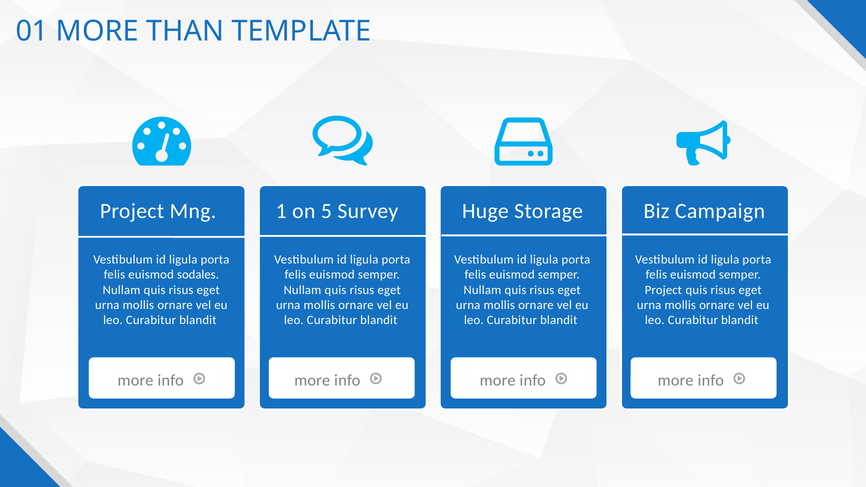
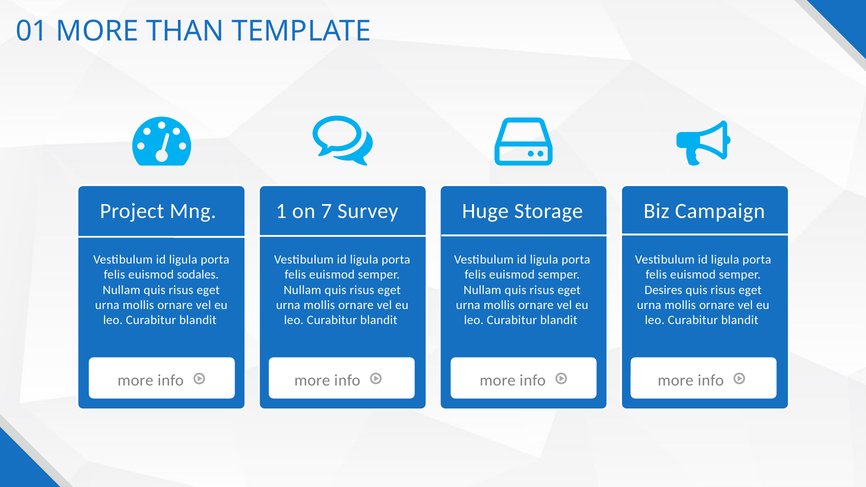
5: 5 -> 7 (326, 211)
Project: Project -> Desires (663, 290)
